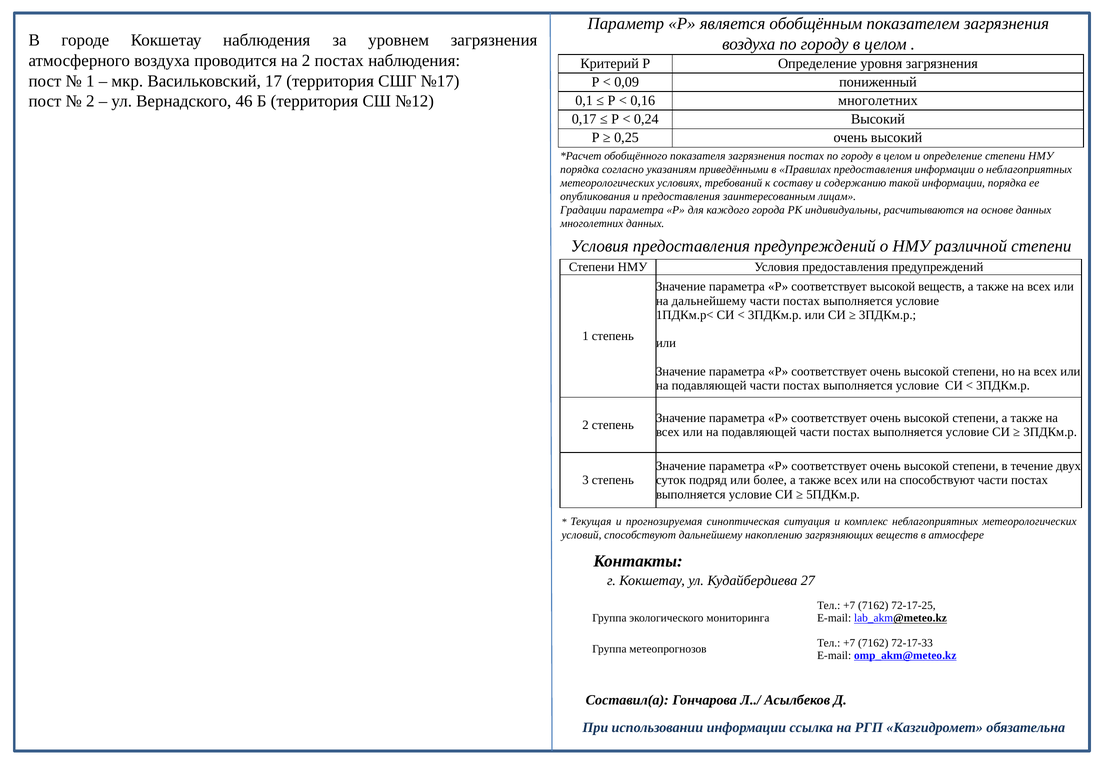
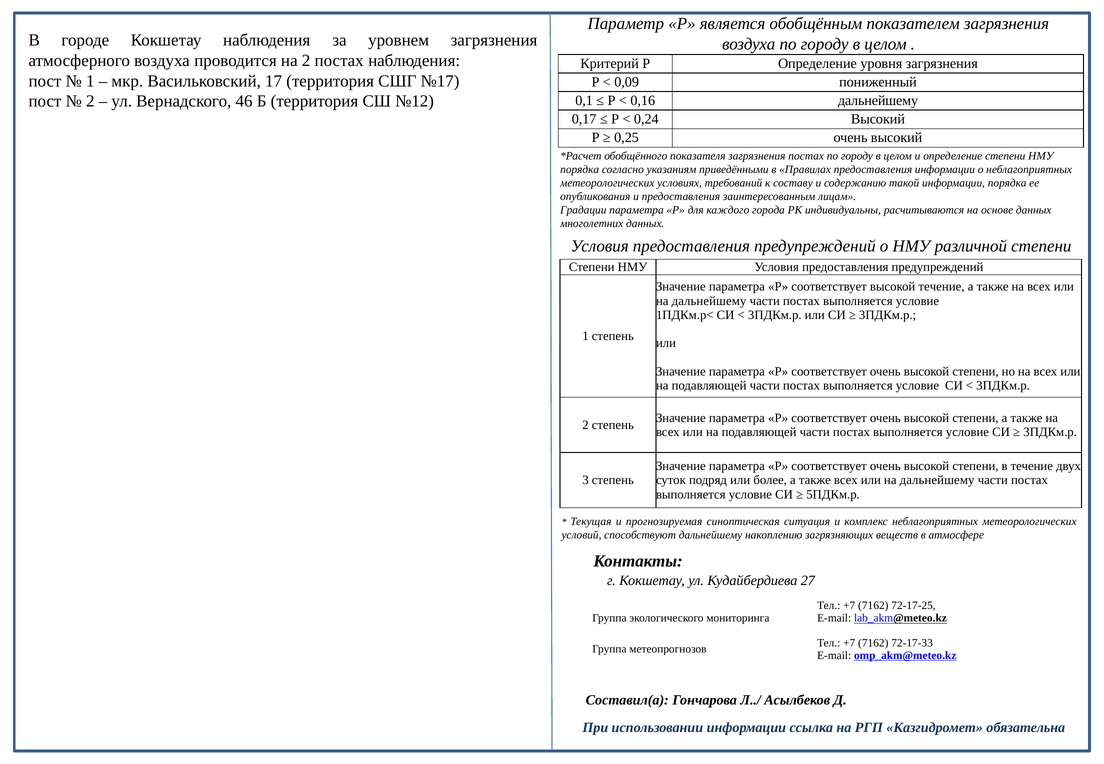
0,16 многолетних: многолетних -> дальнейшему (878, 101)
высокой веществ: веществ -> течение (941, 287)
способствуют: способствуют -> дальнейшему (937, 480)
